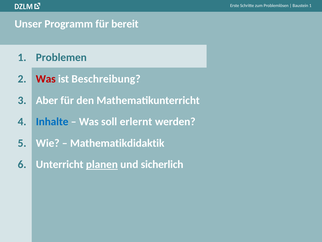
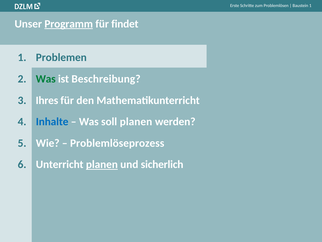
Programm underline: none -> present (69, 24)
bereit: bereit -> findet (125, 24)
Was colour: red -> green (46, 79)
Aber: Aber -> Ihres (47, 100)
soll erlernt: erlernt -> planen (136, 121)
Mathematikdidaktik: Mathematikdidaktik -> Problemlöseprozess (117, 143)
